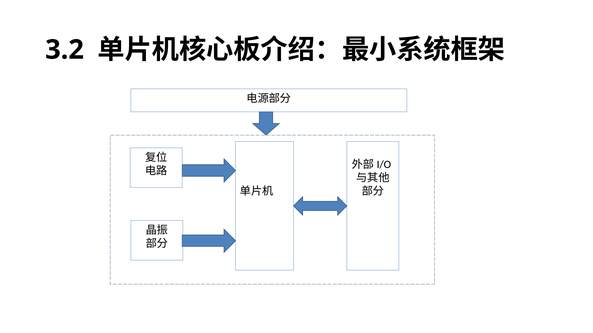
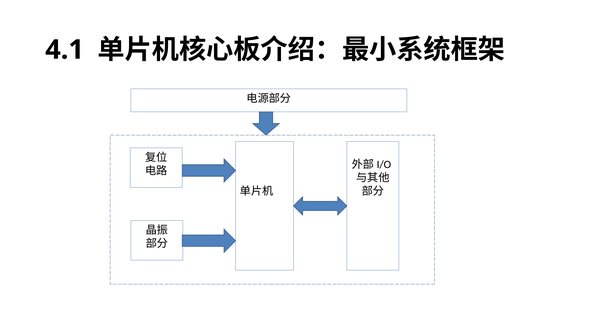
3.2: 3.2 -> 4.1 (65, 50)
